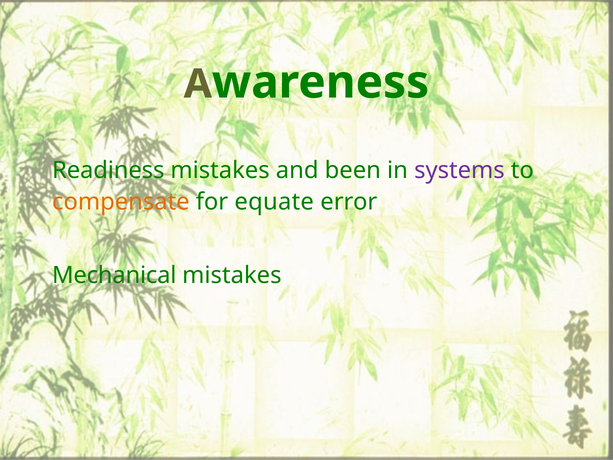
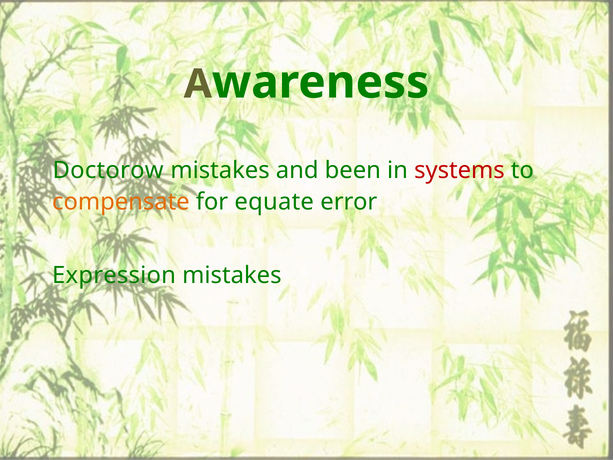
Readiness: Readiness -> Doctorow (108, 170)
systems colour: purple -> red (459, 170)
Mechanical: Mechanical -> Expression (114, 275)
